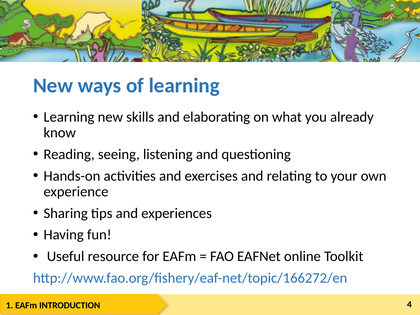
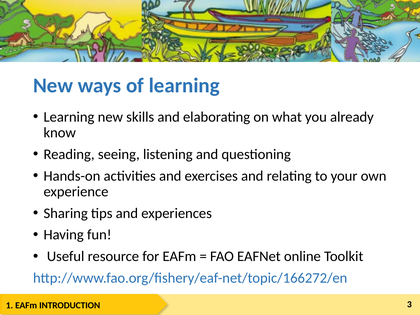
4: 4 -> 3 (409, 305)
